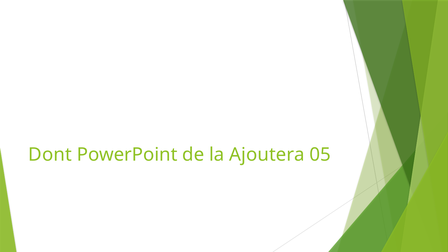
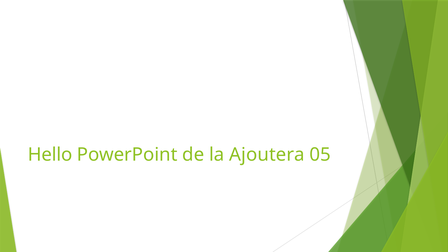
Dont: Dont -> Hello (50, 155)
